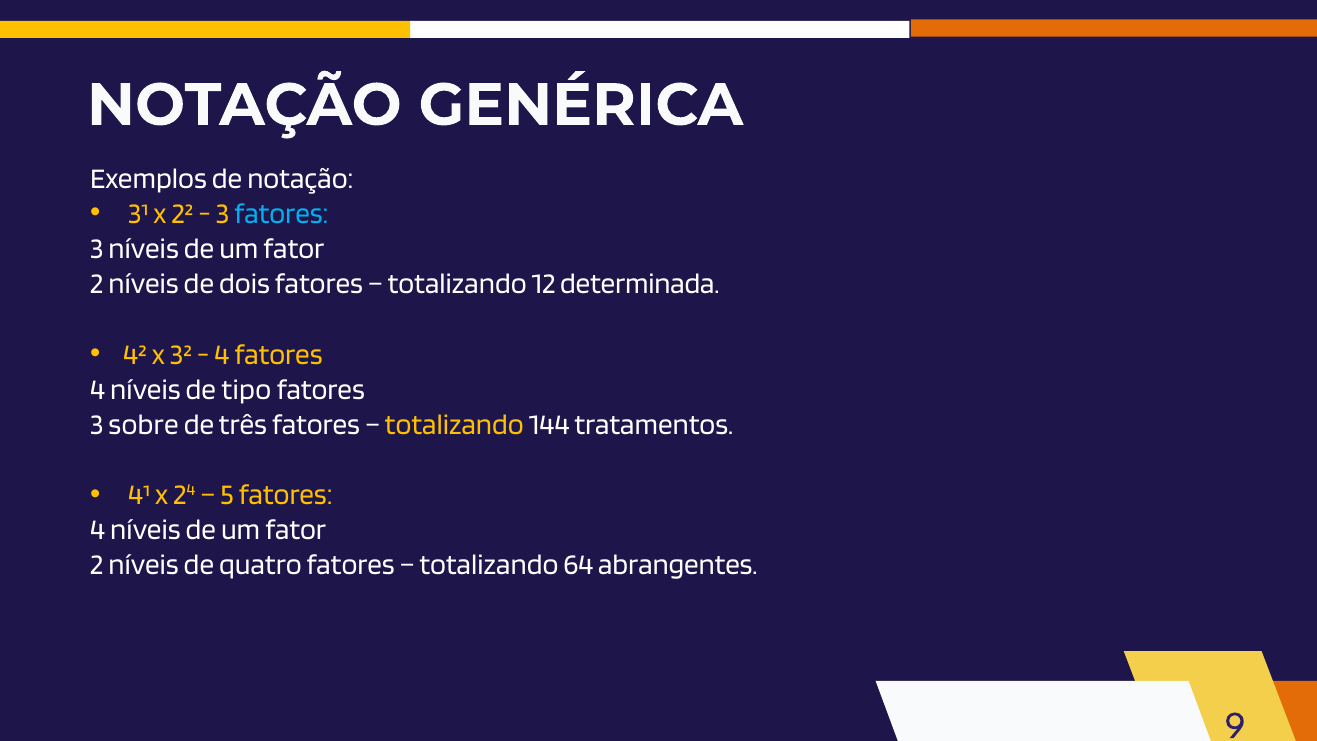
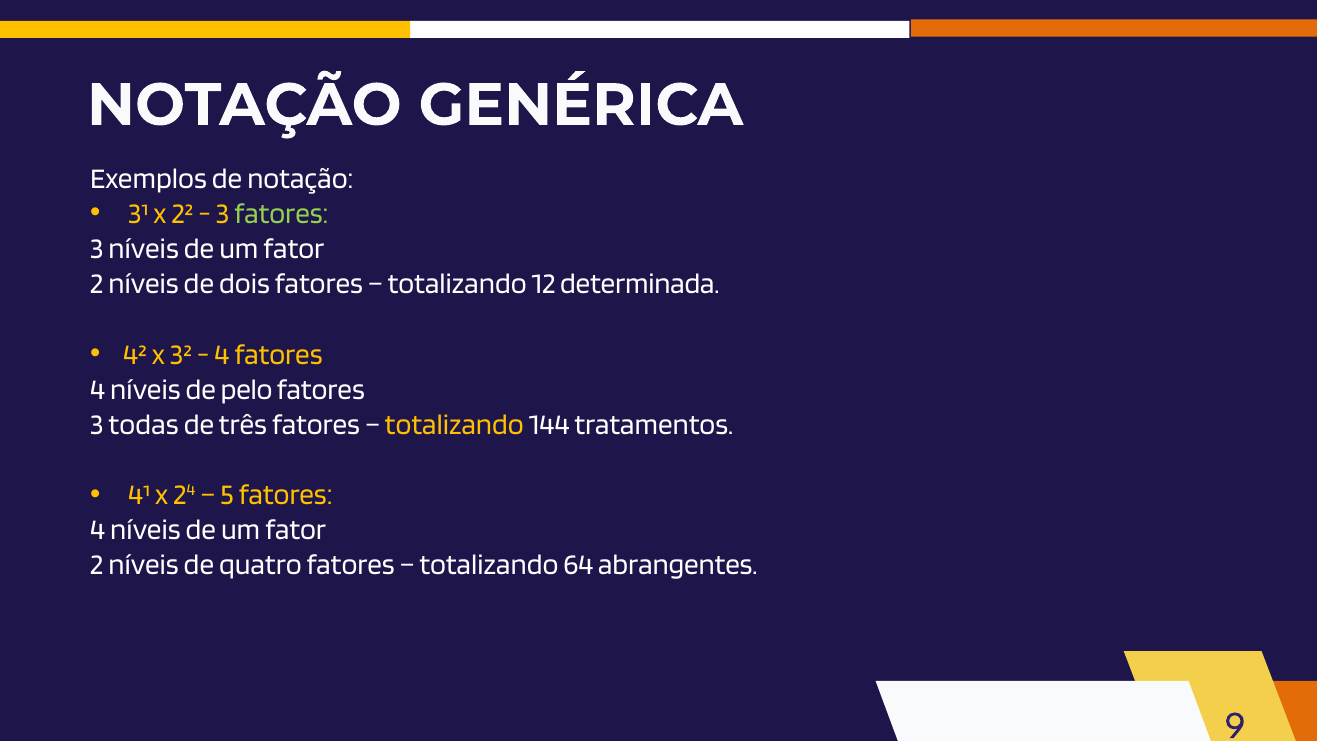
fatores colour: light blue -> light green (281, 214)
tipo: tipo -> pelo (247, 389)
sobre: sobre -> todas (144, 425)
